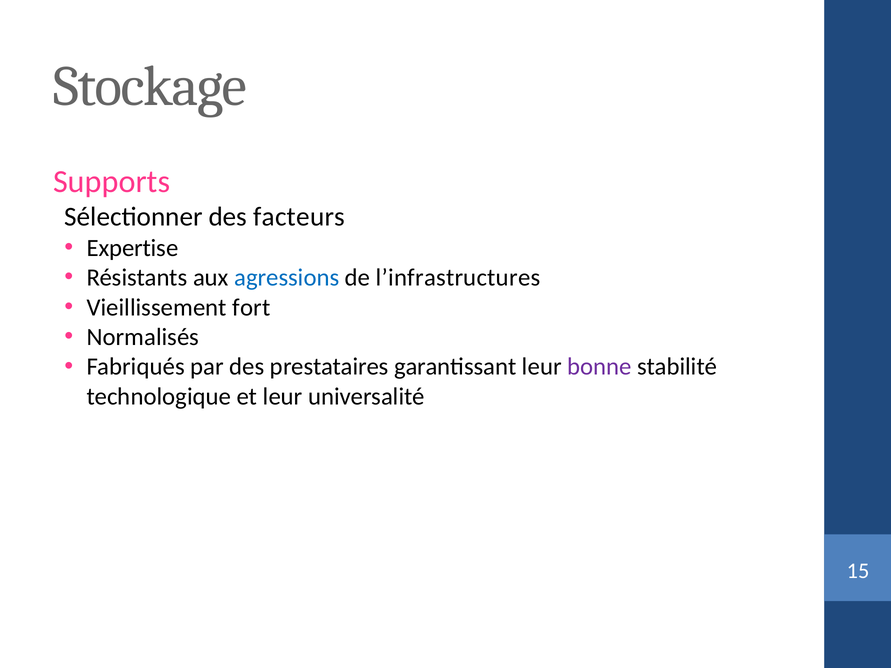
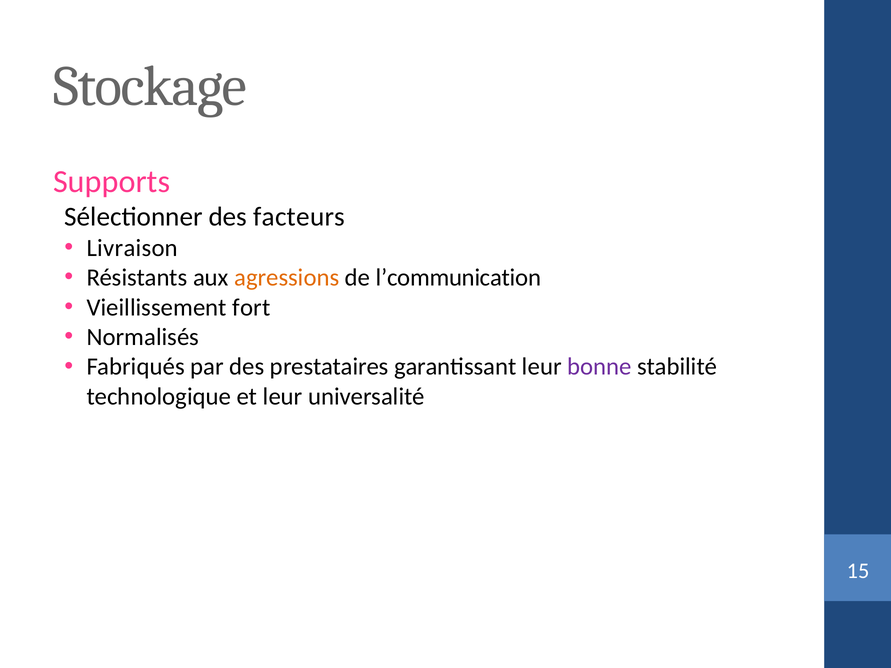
Expertise: Expertise -> Livraison (132, 248)
agressions colour: blue -> orange (287, 278)
l’infrastructures: l’infrastructures -> l’communication (458, 278)
